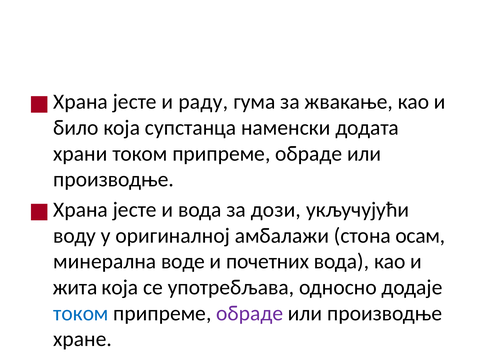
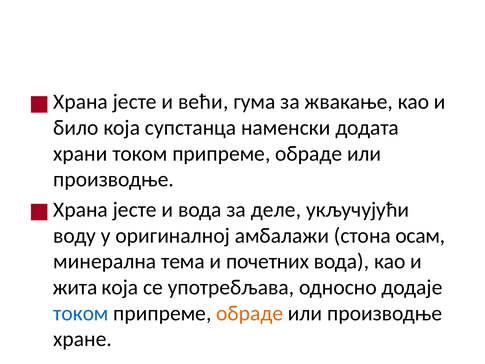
раду: раду -> већи (203, 102)
дози: дози -> деле (276, 210)
воде: воде -> тема (183, 261)
обраде colour: purple -> orange (250, 313)
